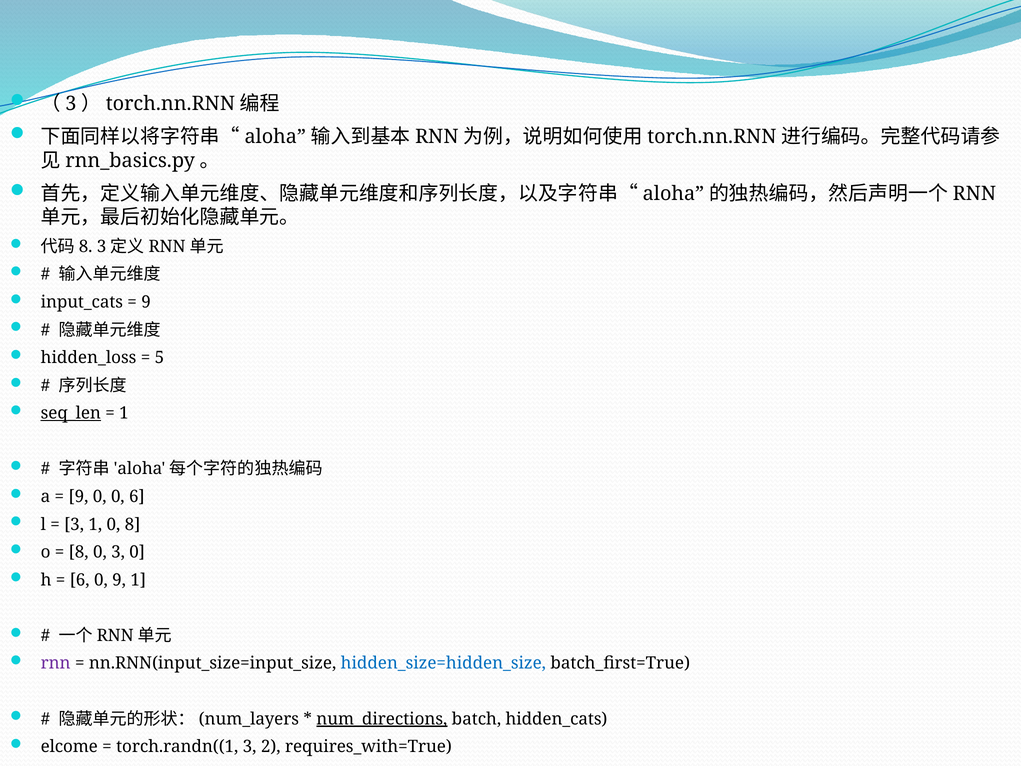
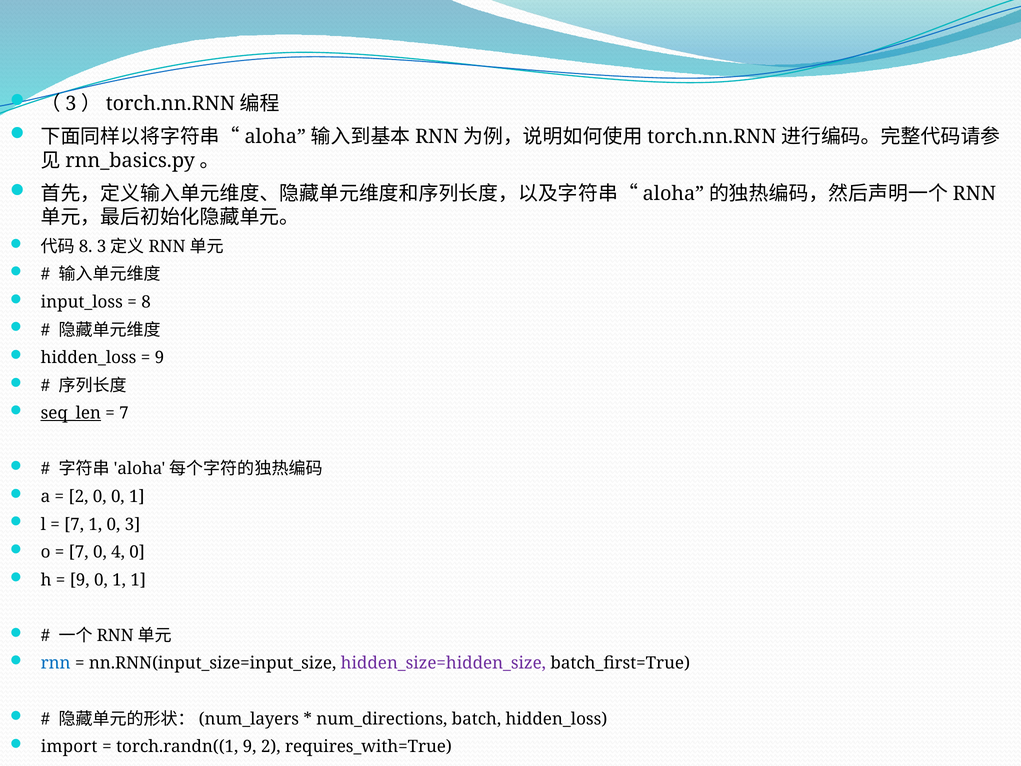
input_cats: input_cats -> input_loss (82, 302)
9: 9 -> 8 (146, 302)
5: 5 -> 9 (159, 358)
1: 1 -> 7 (124, 413)
9: 9 -> 2 (78, 496)
0 0 6: 6 -> 1 (137, 496)
3: 3 -> 7 (74, 524)
0 8: 8 -> 3 (133, 524)
8: 8 -> 7 (79, 552)
0 3: 3 -> 4 (118, 552)
6: 6 -> 9 (80, 580)
9: 9 -> 1 (119, 580)
rnn colour: purple -> blue (56, 663)
hidden_size=hidden_size colour: blue -> purple (443, 663)
num_directions underline: present -> none (382, 719)
batch hidden_cats: hidden_cats -> hidden_loss (556, 719)
elcome: elcome -> import (69, 746)
torch.randn((1 3: 3 -> 9 (250, 746)
